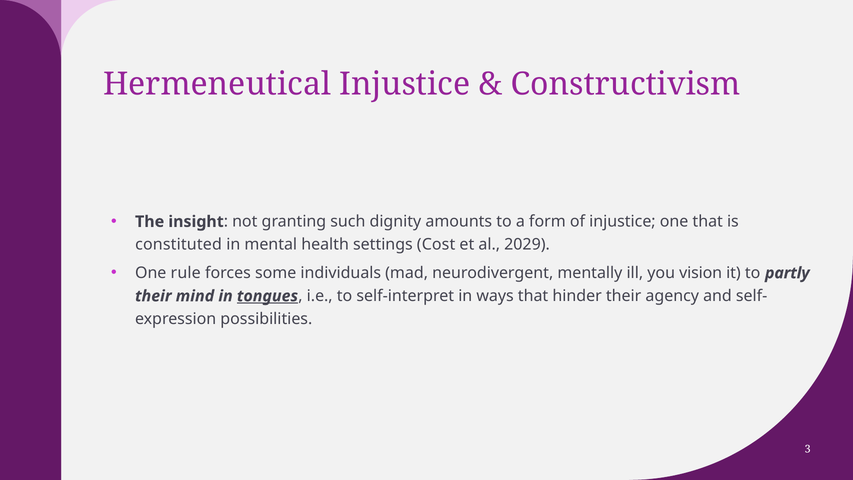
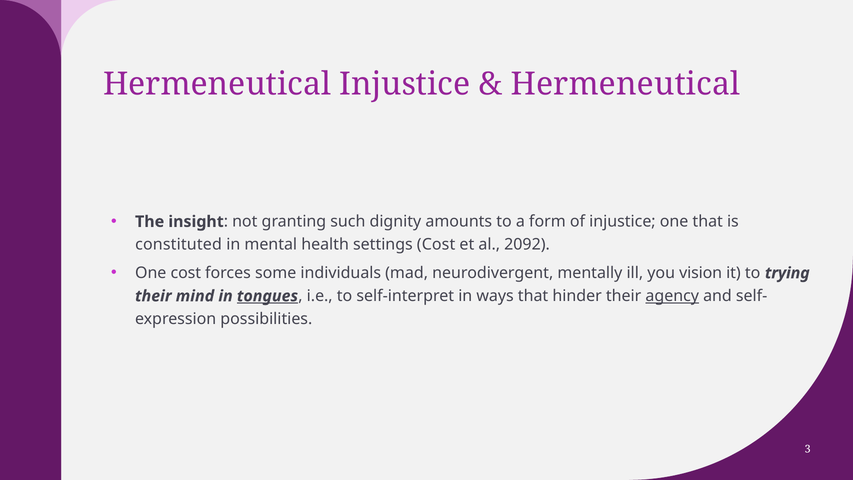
Constructivism: Constructivism -> Hermeneutical (625, 84)
2029: 2029 -> 2092 (527, 245)
One rule: rule -> cost (186, 273)
partly: partly -> trying (787, 273)
agency underline: none -> present (672, 296)
